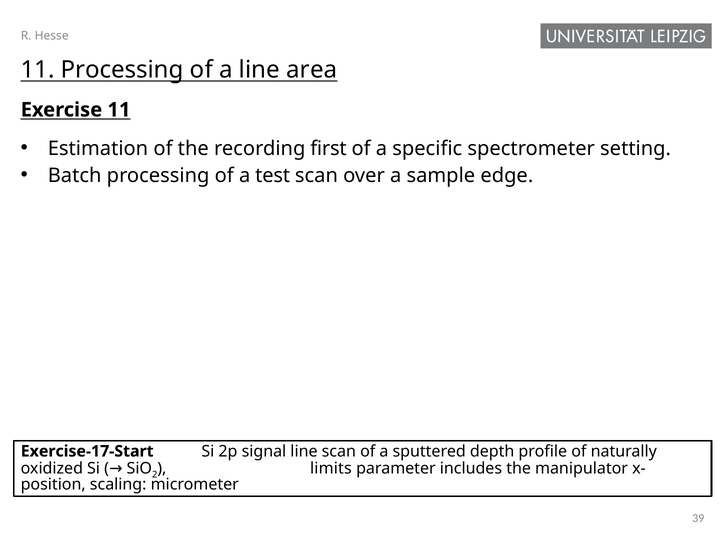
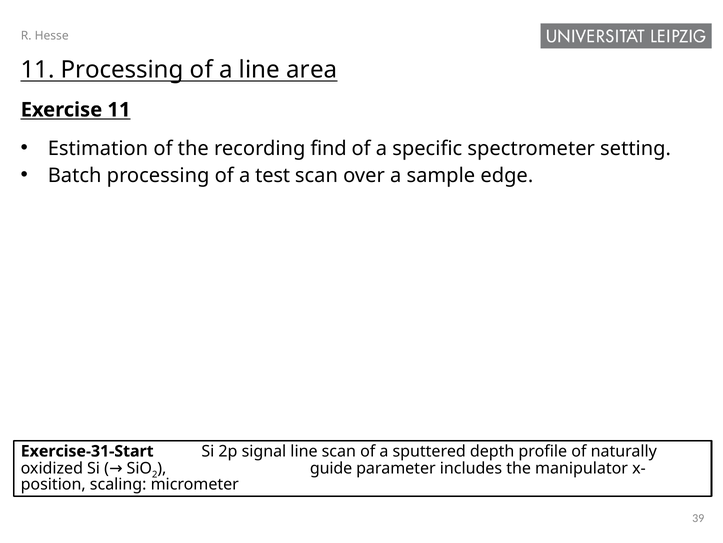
first: first -> find (329, 148)
Exercise-17-Start: Exercise-17-Start -> Exercise-31-Start (87, 451)
limits: limits -> guide (331, 468)
